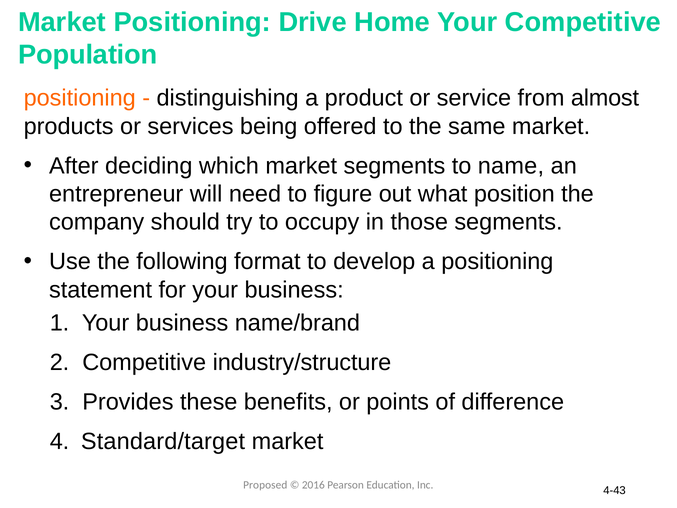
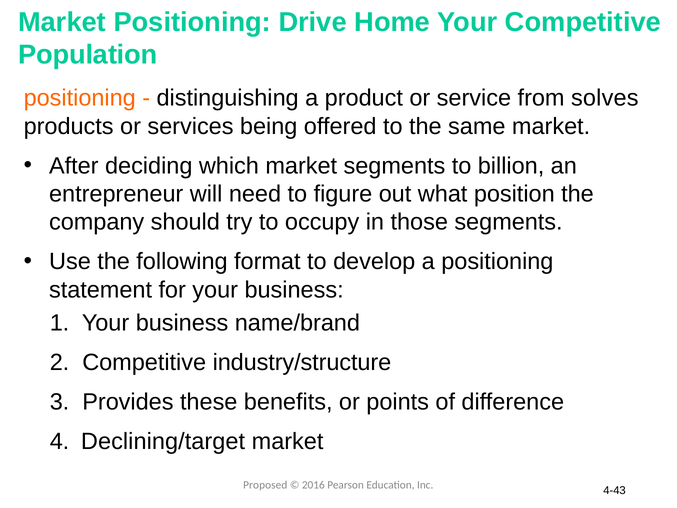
almost: almost -> solves (605, 98)
name: name -> billion (511, 166)
Standard/target: Standard/target -> Declining/target (163, 441)
